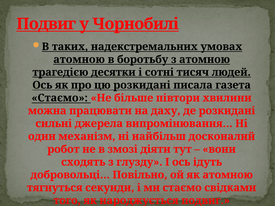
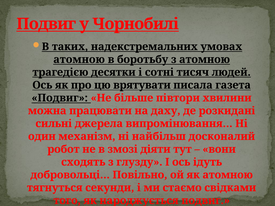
цю розкидані: розкидані -> врятувати (142, 85)
Стаємо: Стаємо -> Подвиг (60, 98)
